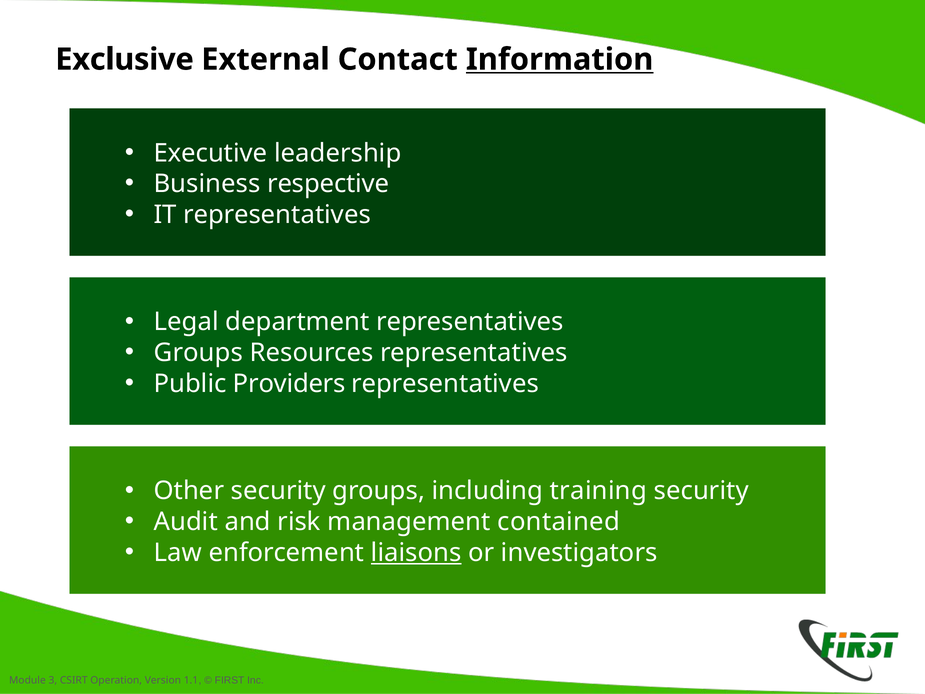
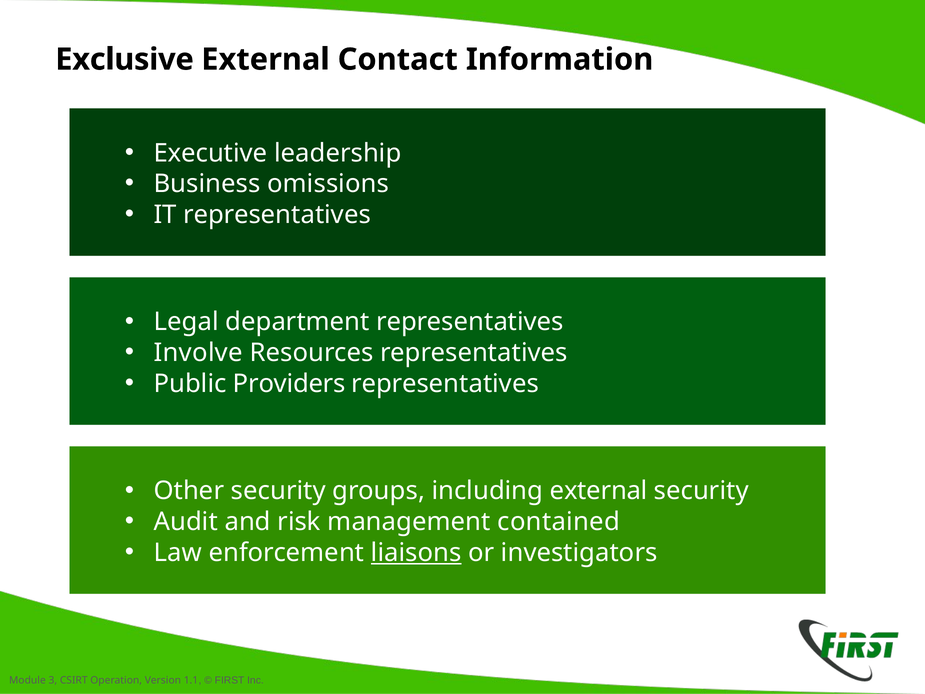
Information underline: present -> none (560, 59)
respective: respective -> omissions (328, 184)
Groups: Groups -> Involve (198, 353)
including training: training -> external (599, 491)
